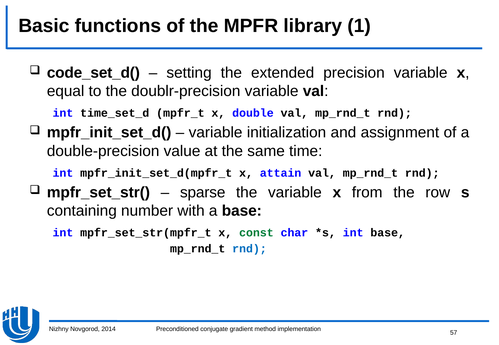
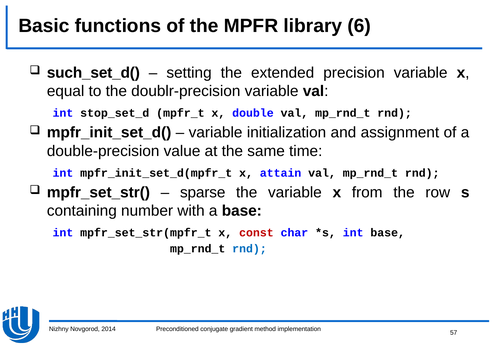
1: 1 -> 6 (359, 26)
code_set_d(: code_set_d( -> such_set_d( (93, 73)
time_set_d: time_set_d -> stop_set_d (115, 113)
const colour: green -> red (256, 233)
